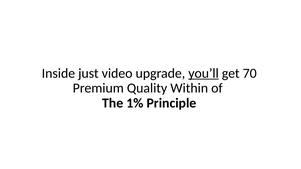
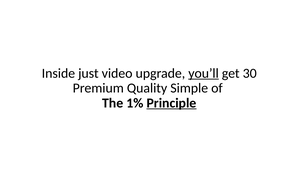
70: 70 -> 30 (250, 73)
Within: Within -> Simple (189, 88)
Principle underline: none -> present (171, 103)
